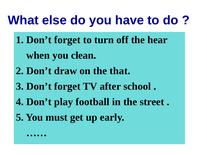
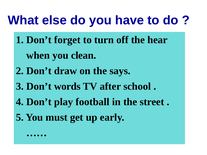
that: that -> says (120, 71)
3 Don’t forget: forget -> words (67, 87)
